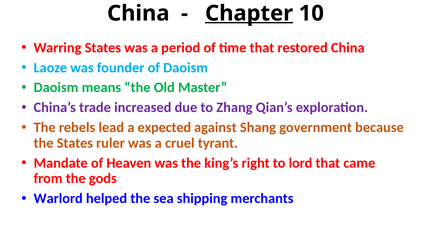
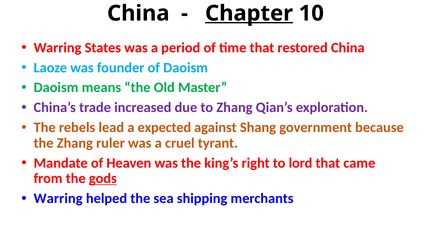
the States: States -> Zhang (75, 143)
gods underline: none -> present (103, 179)
Warlord: Warlord -> Warring (58, 199)
